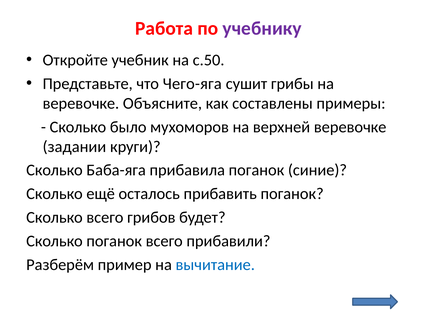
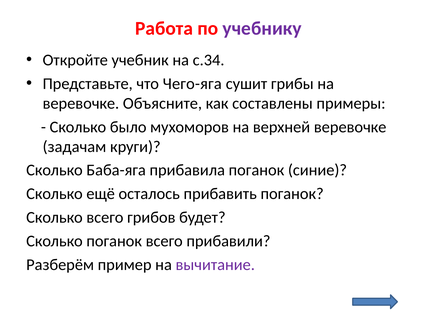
с.50: с.50 -> с.34 (209, 60)
задании: задании -> задачам (74, 147)
вычитание colour: blue -> purple (215, 264)
